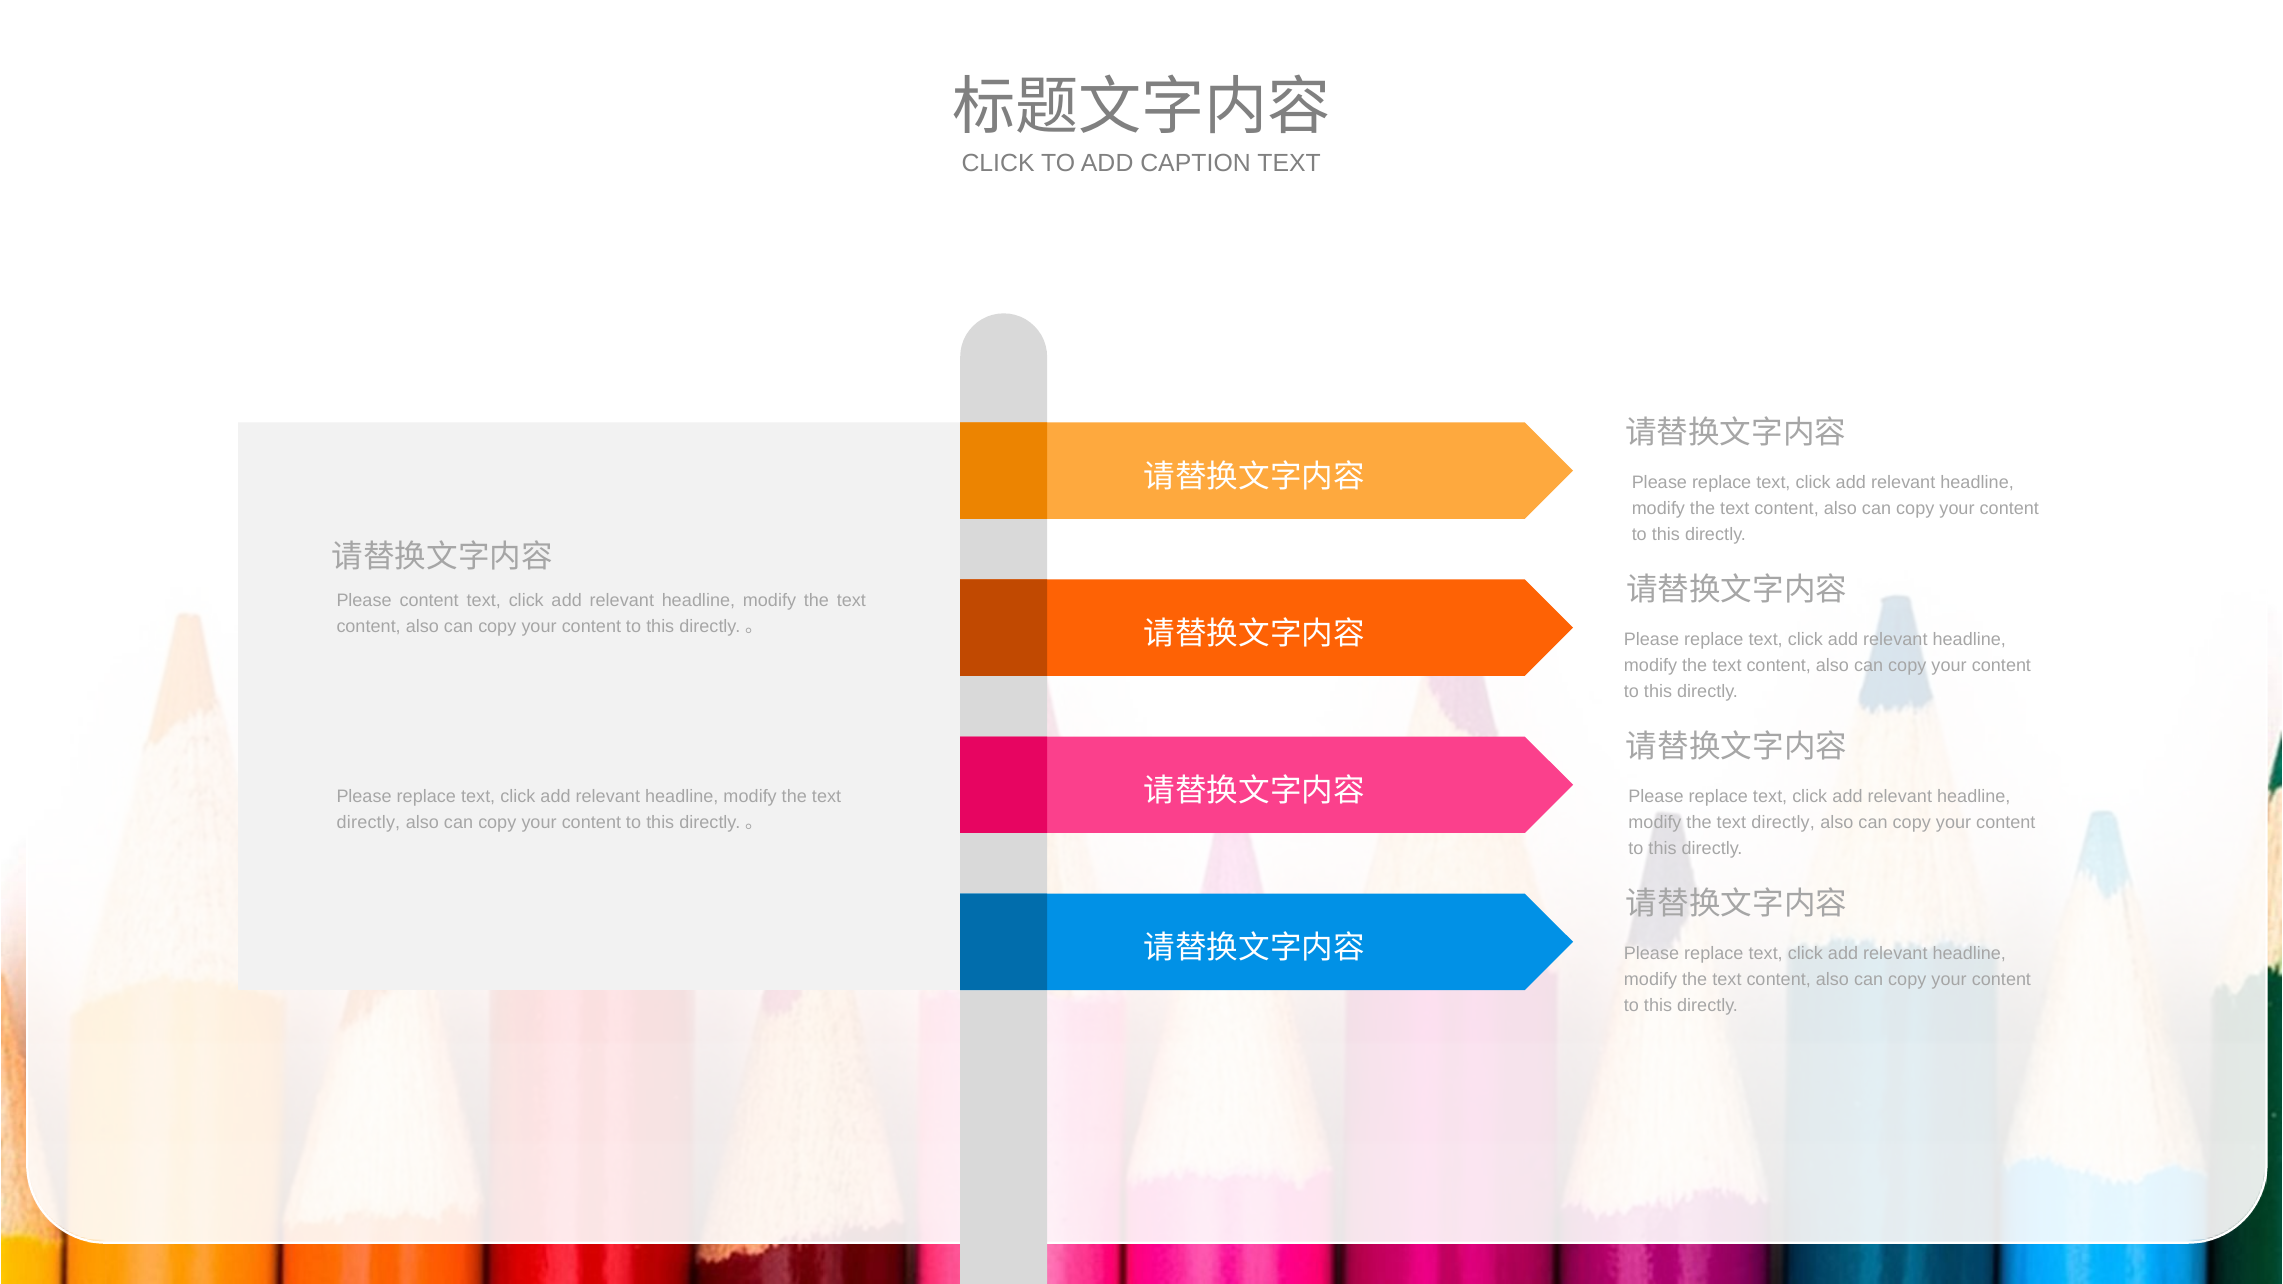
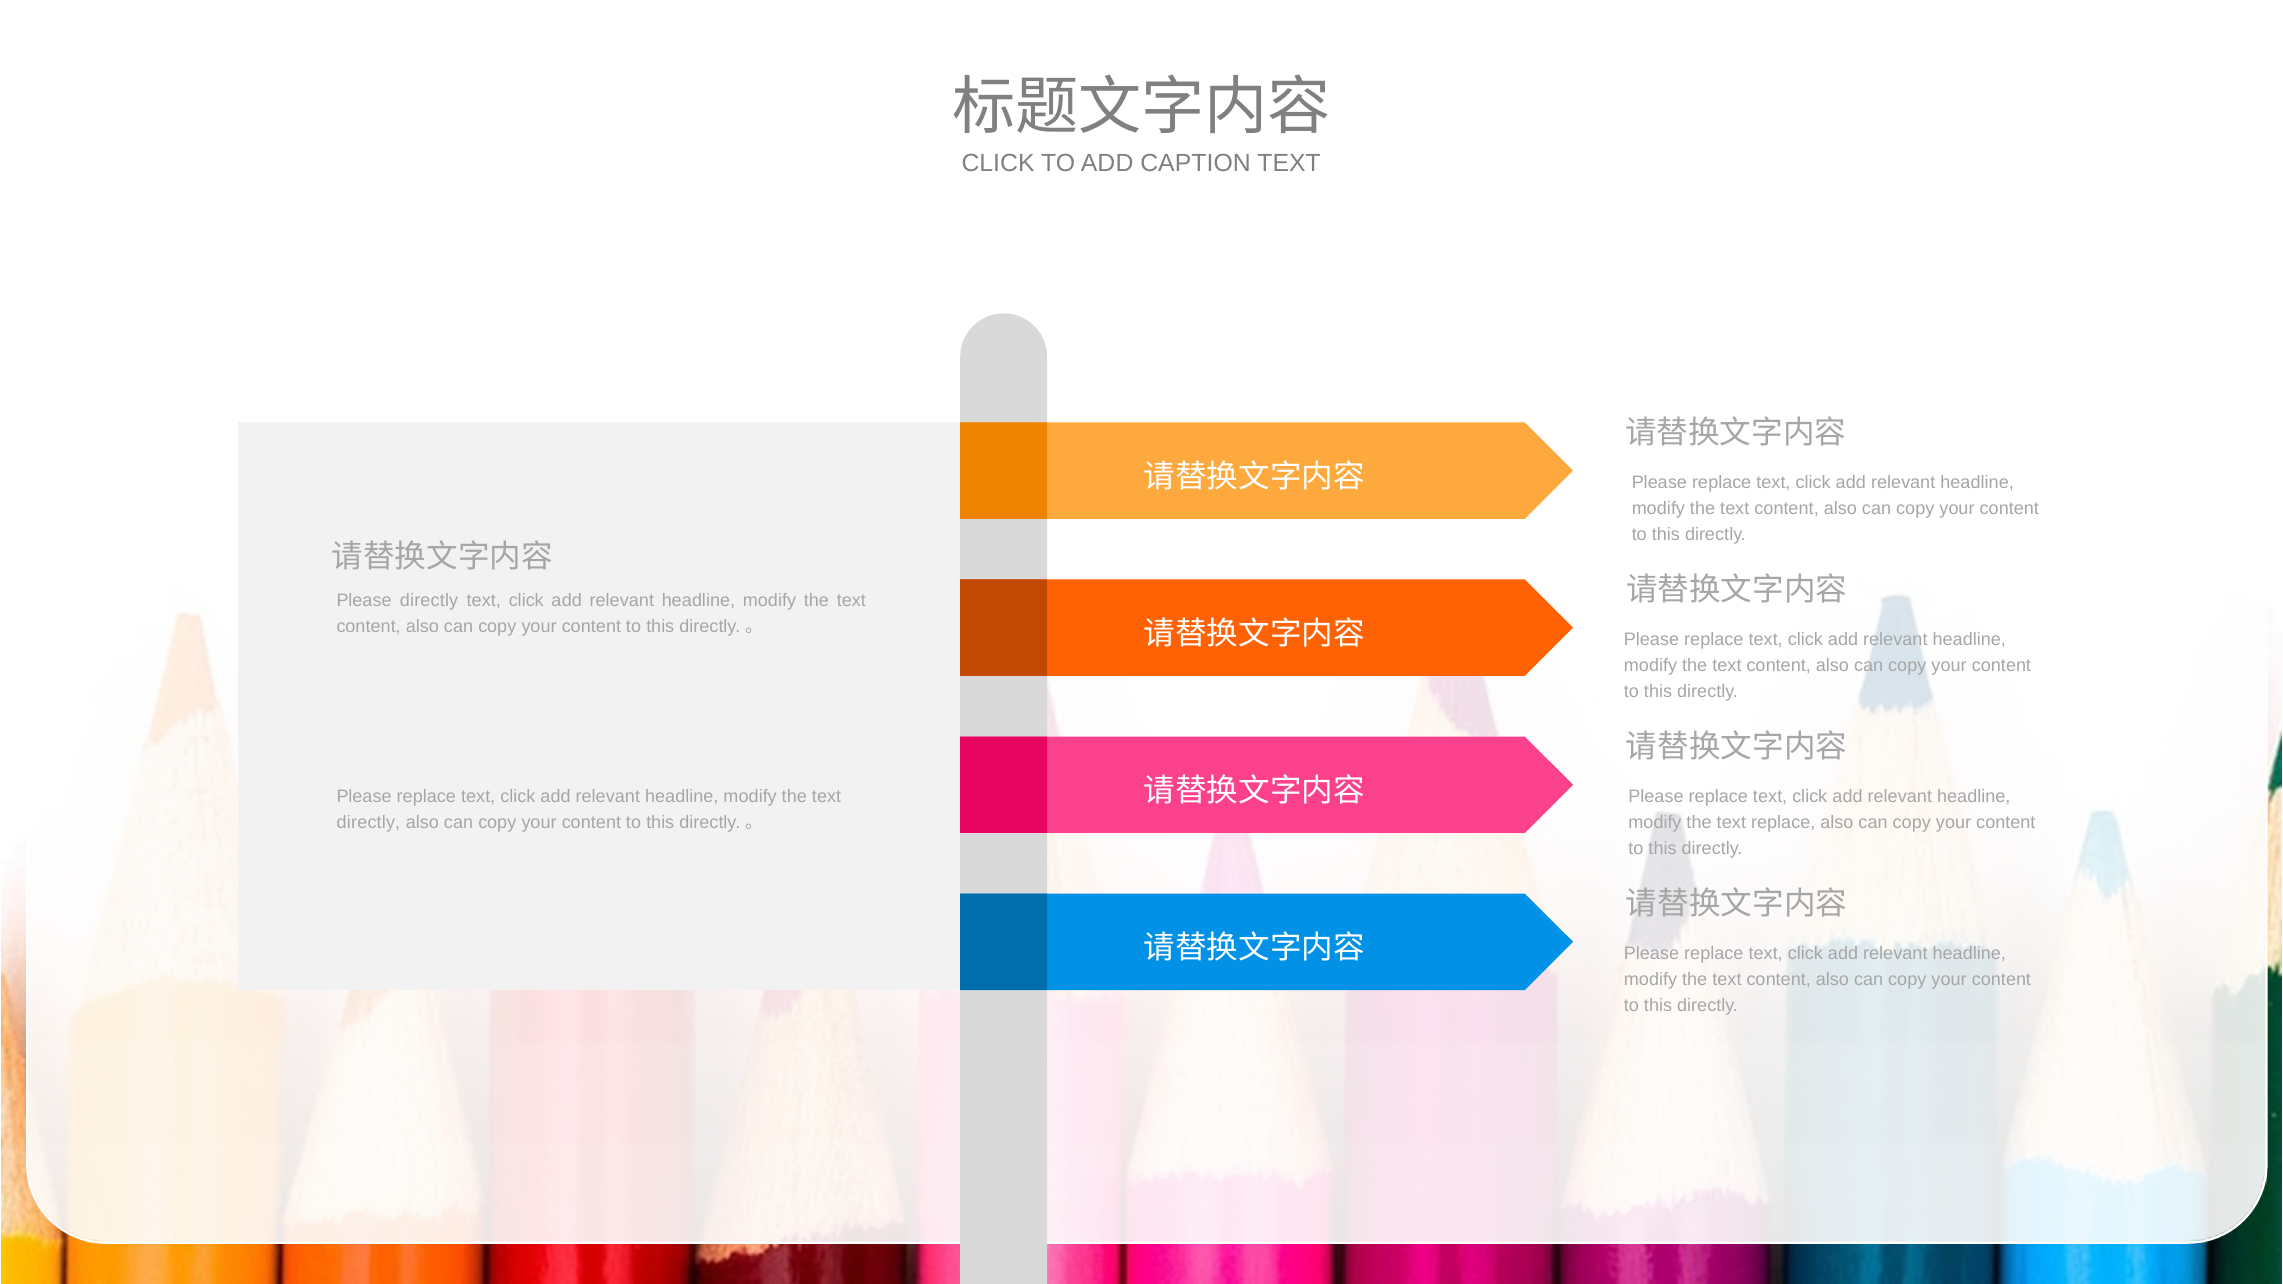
Please content: content -> directly (429, 601)
directly: directly -> replace (1783, 823)
